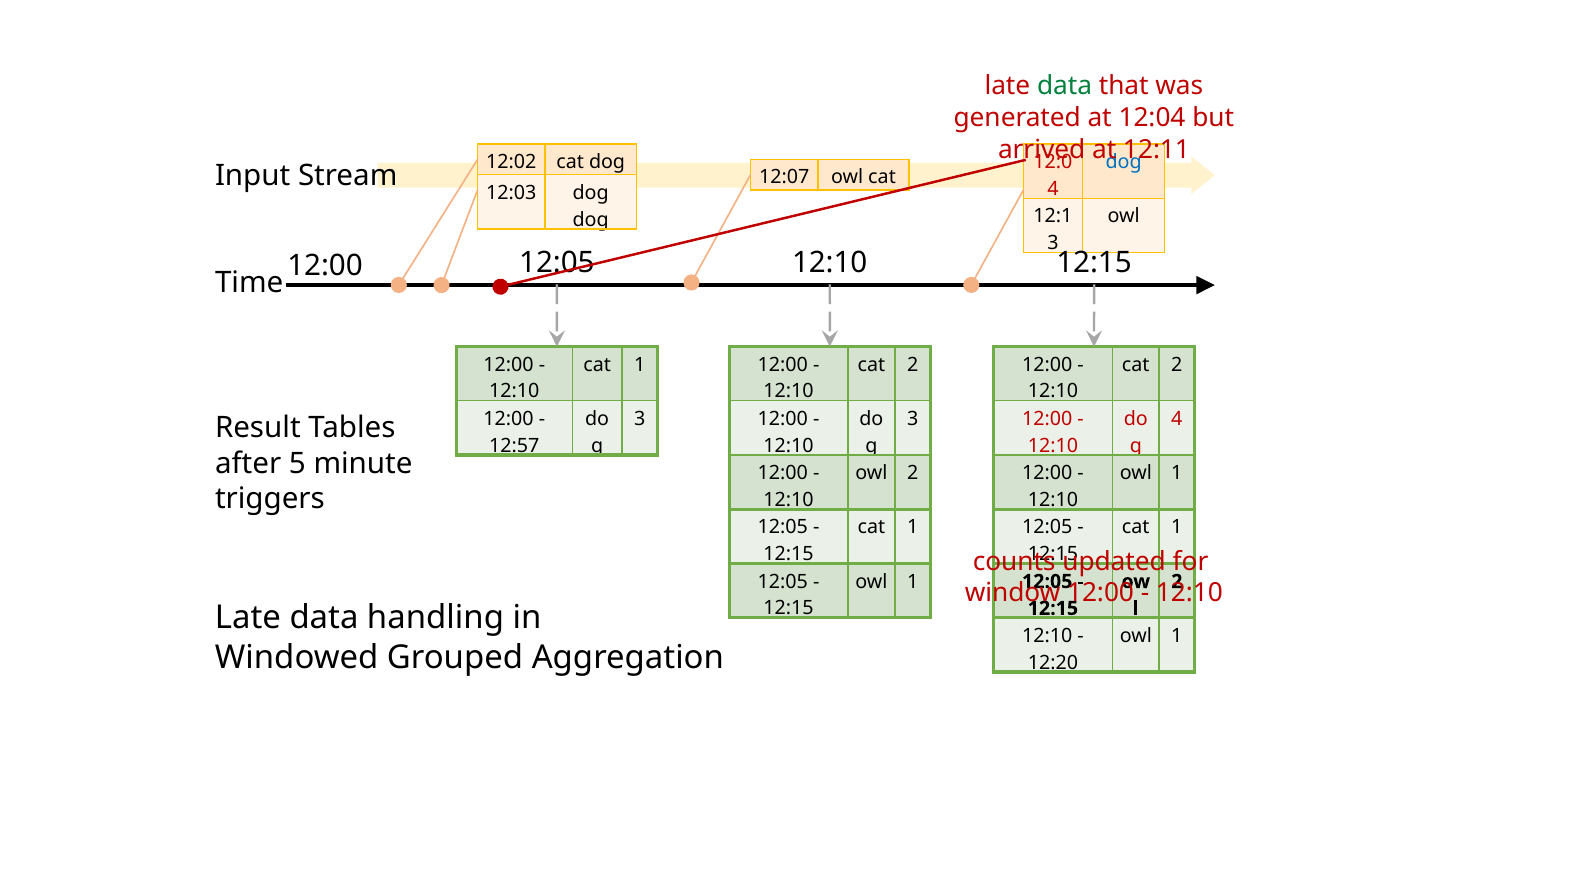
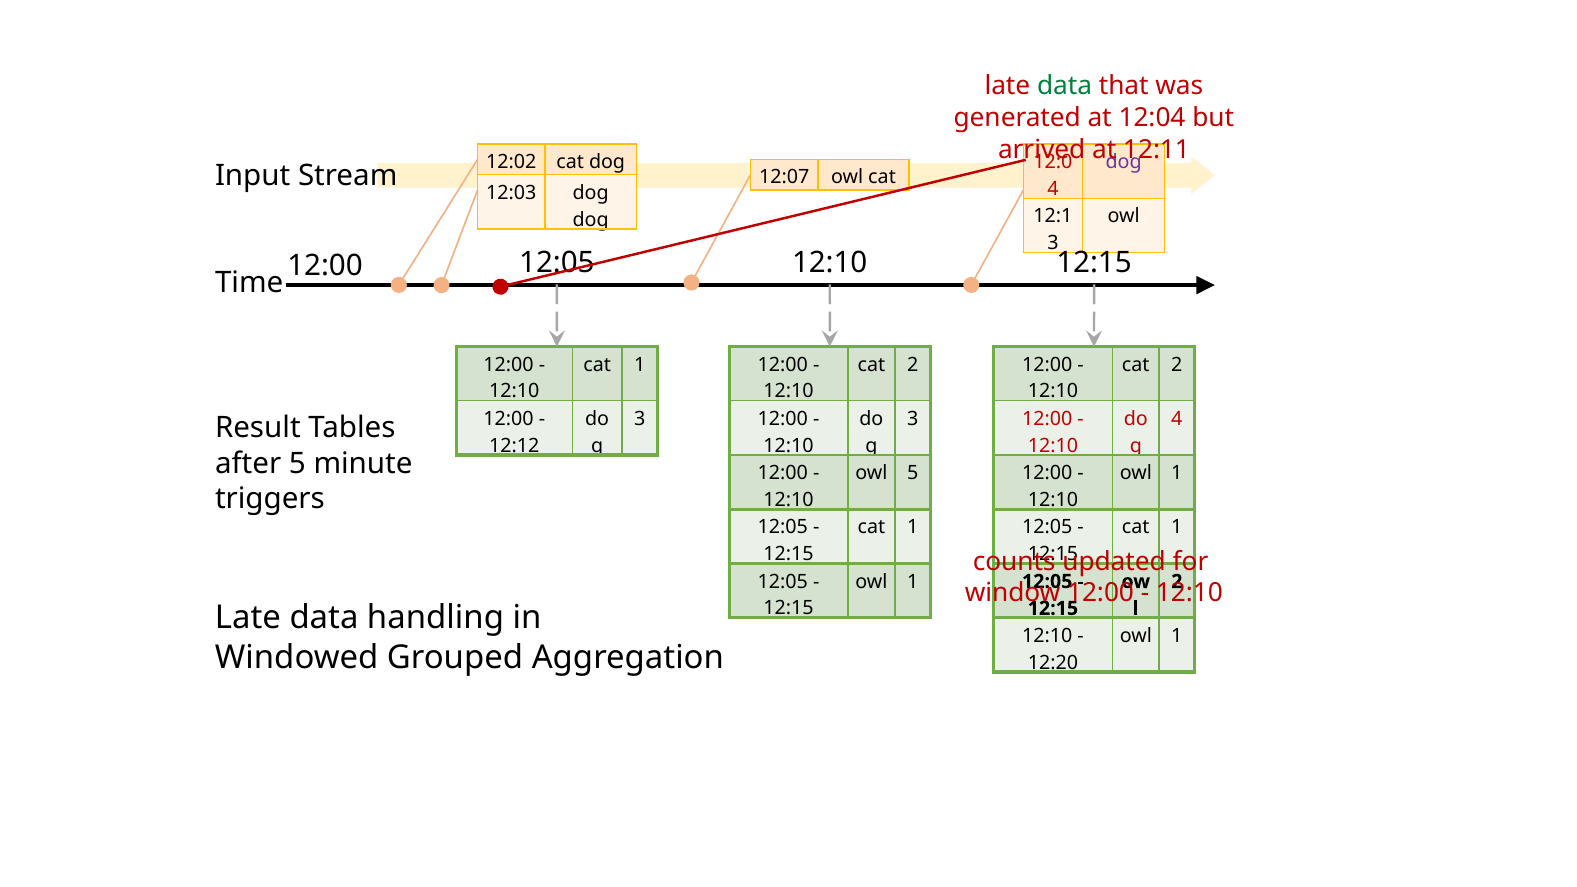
dog colour: blue -> purple (1124, 162)
12:57: 12:57 -> 12:12 (514, 446)
owl 2: 2 -> 5 (913, 473)
